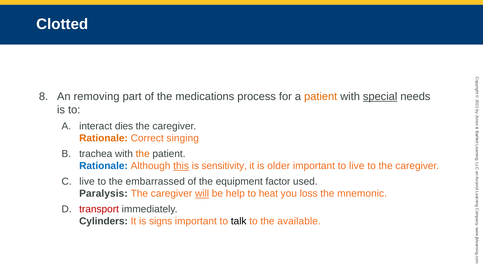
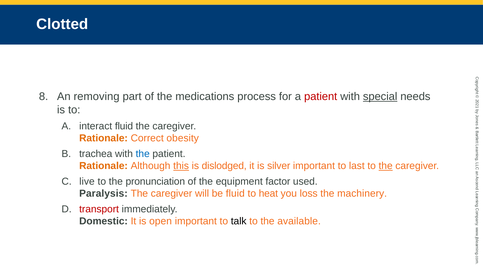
patient colour: orange -> red (321, 97)
interact dies: dies -> fluid (124, 126)
singing: singing -> obesity (183, 138)
the colour: orange -> blue (143, 154)
Rationale colour: blue -> orange (104, 166)
sensitivity: sensitivity -> dislodged (224, 166)
older: older -> silver (279, 166)
to live: live -> last (357, 166)
the underline: none -> present (386, 166)
embarrassed: embarrassed -> pronunciation (155, 181)
will underline: present -> none (202, 193)
be help: help -> fluid (235, 193)
mnemonic: mnemonic -> machinery (362, 193)
Cylinders: Cylinders -> Domestic (104, 221)
signs: signs -> open (161, 221)
